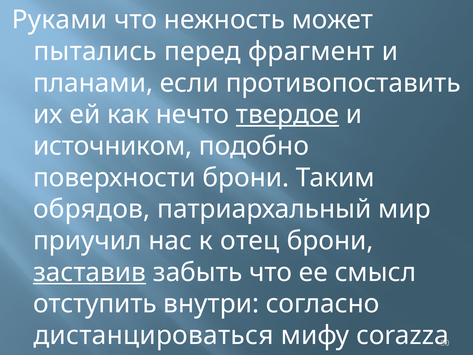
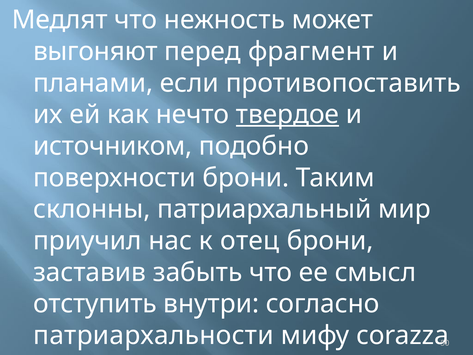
Руками: Руками -> Медлят (60, 20)
пытались: пытались -> выгоняют (95, 51)
обрядов: обрядов -> склонны (92, 209)
заставив underline: present -> none (90, 272)
дистанцироваться: дистанцироваться -> патриархальности (153, 335)
